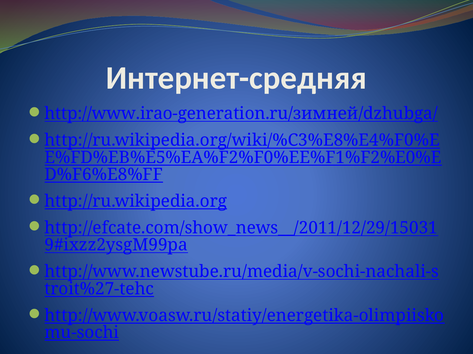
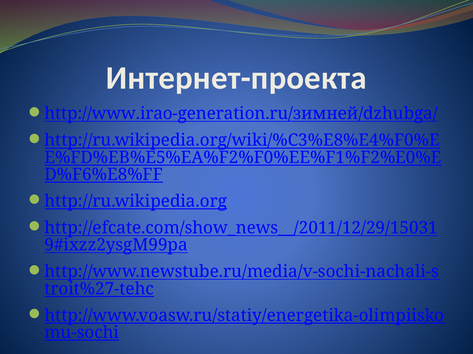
Интернет-средняя: Интернет-средняя -> Интернет-проекта (236, 78)
